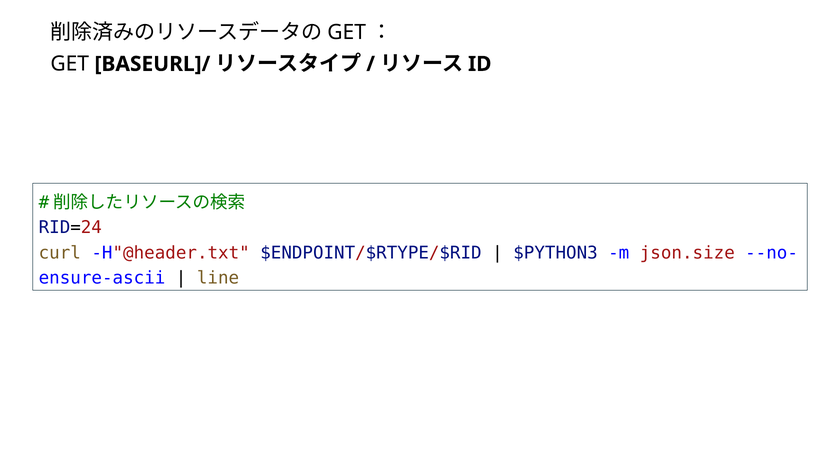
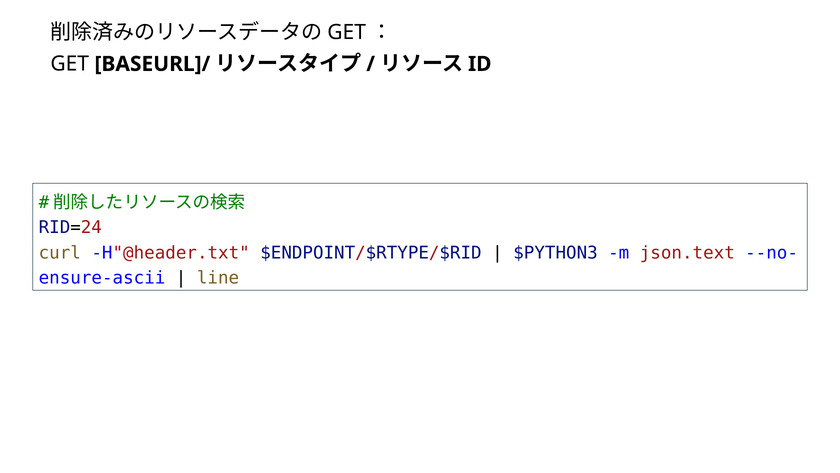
json.size: json.size -> json.text (687, 253)
